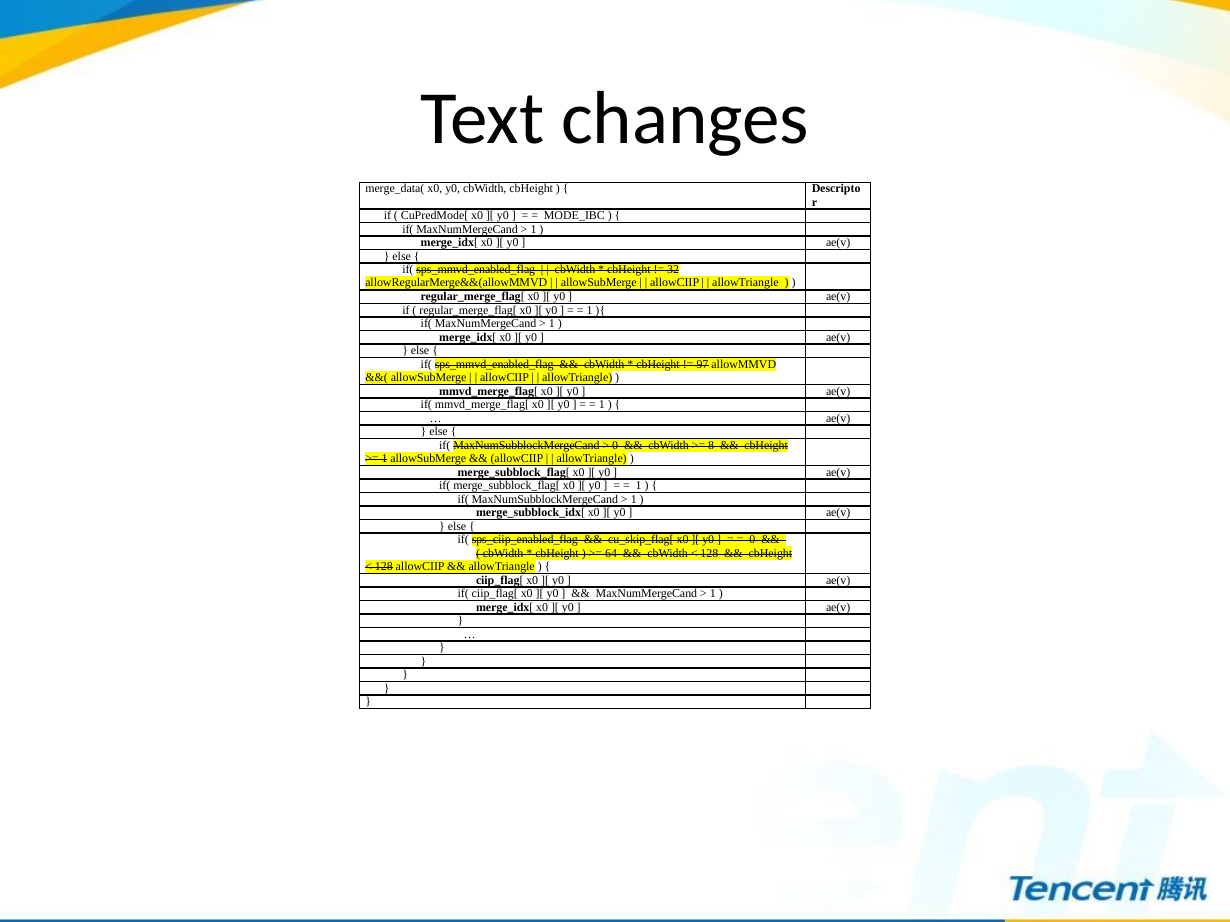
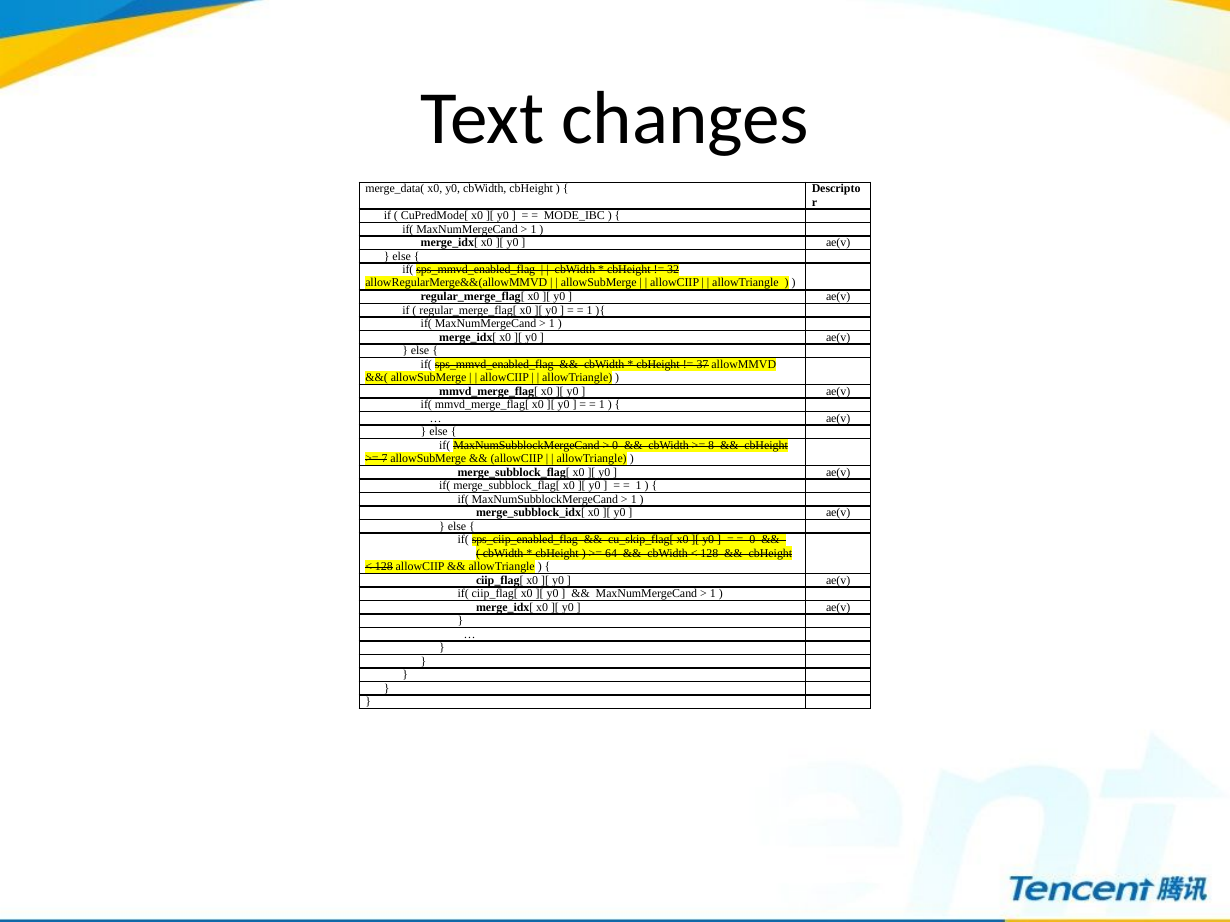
97: 97 -> 37 (702, 364)
1: 1 -> 7 (385, 459)
